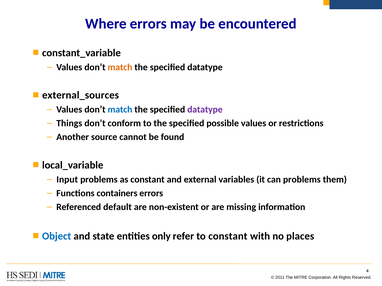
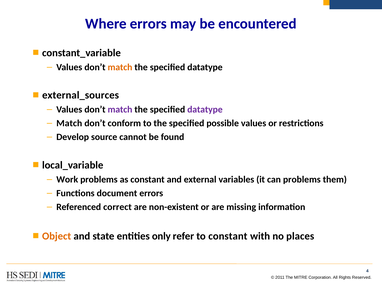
match colour: blue -> purple (120, 110)
Things: Things -> Match (69, 123)
Another: Another -> Develop (73, 137)
Input: Input -> Work (67, 180)
containers: containers -> document (117, 194)
default: default -> correct (117, 207)
Object colour: blue -> orange (57, 236)
